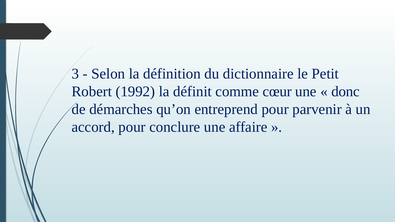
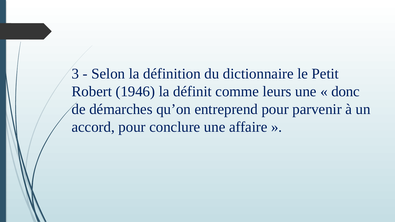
1992: 1992 -> 1946 (135, 92)
cœur: cœur -> leurs (277, 92)
